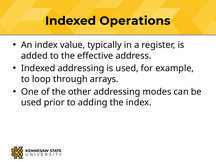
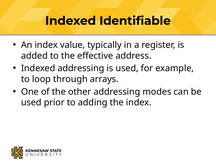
Operations: Operations -> Identifiable (135, 21)
